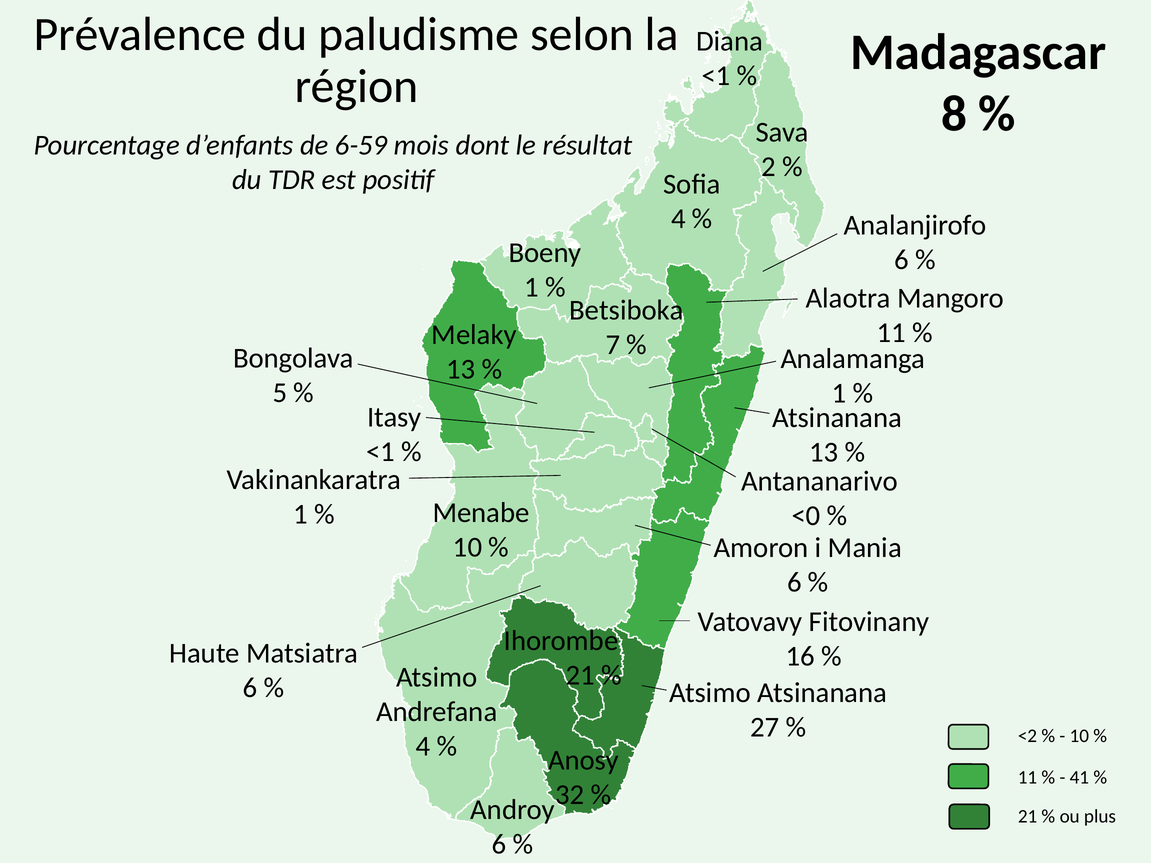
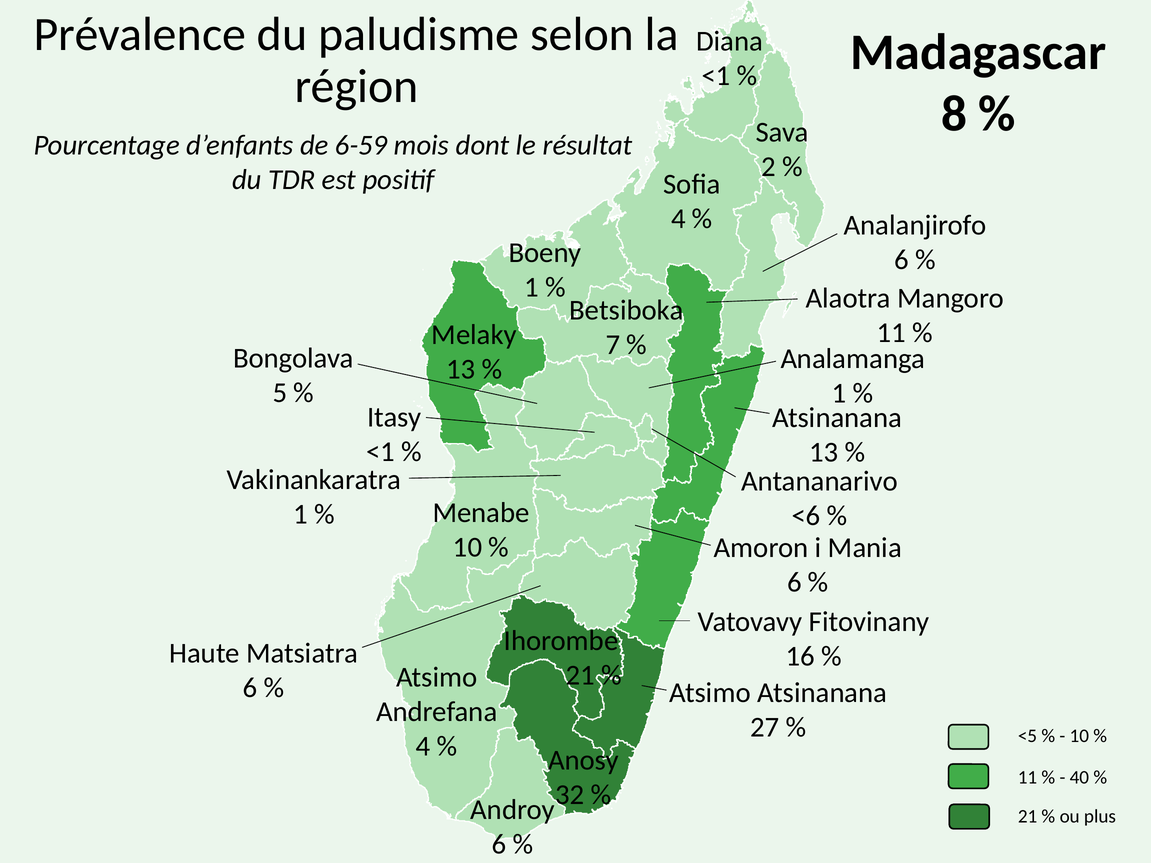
<0: <0 -> <6 (806, 516)
<2: <2 -> <5 (1027, 736)
41: 41 -> 40 (1079, 778)
